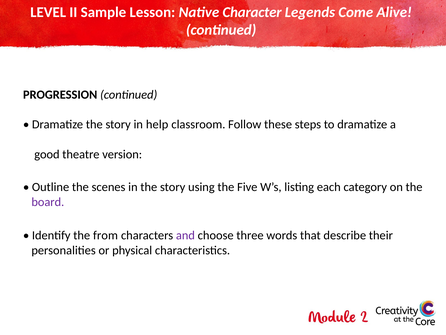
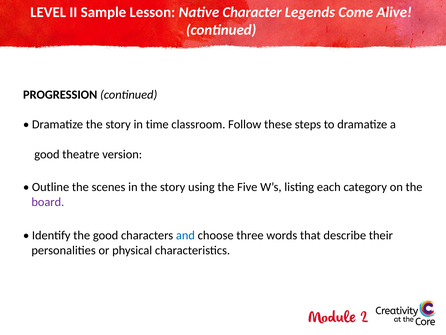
help: help -> time (157, 124)
the from: from -> good (106, 235)
and colour: purple -> blue (185, 235)
